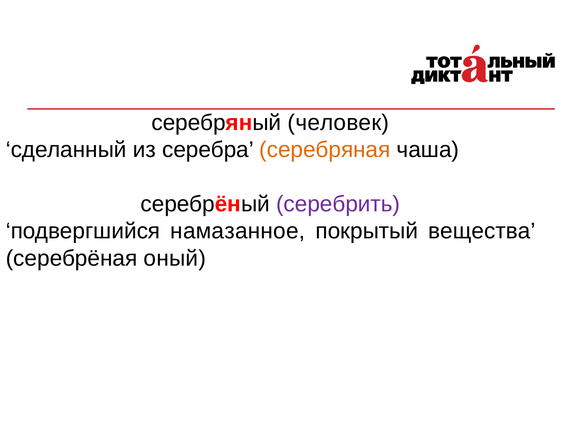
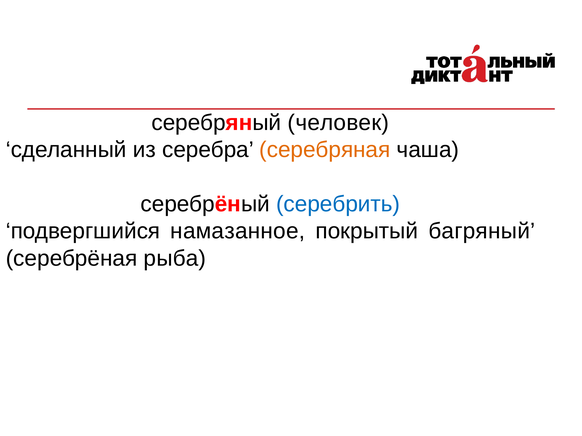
серебрить colour: purple -> blue (338, 204)
вещества: вещества -> багряный (482, 231)
оный: оный -> рыба (175, 259)
